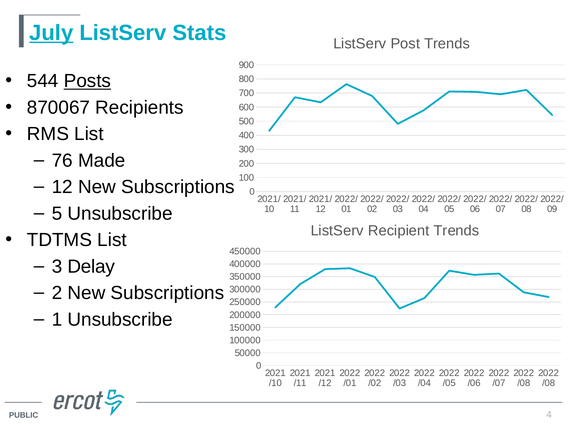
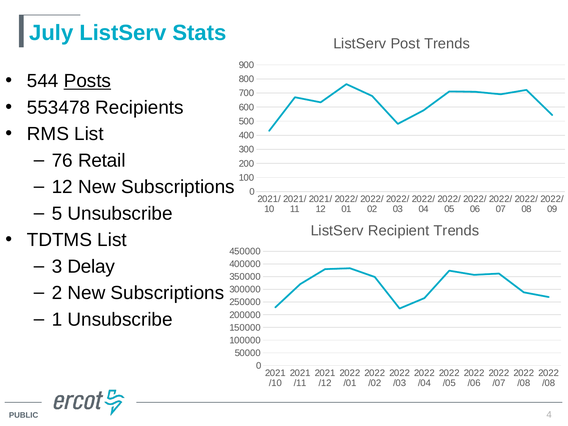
July underline: present -> none (51, 33)
870067: 870067 -> 553478 (58, 108)
Made: Made -> Retail (102, 161)
